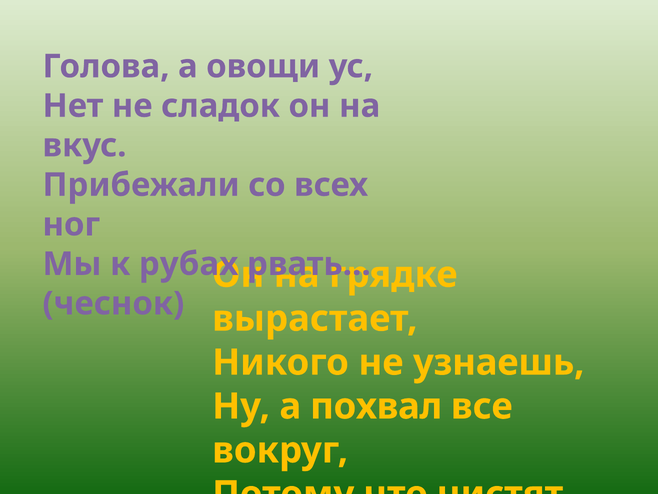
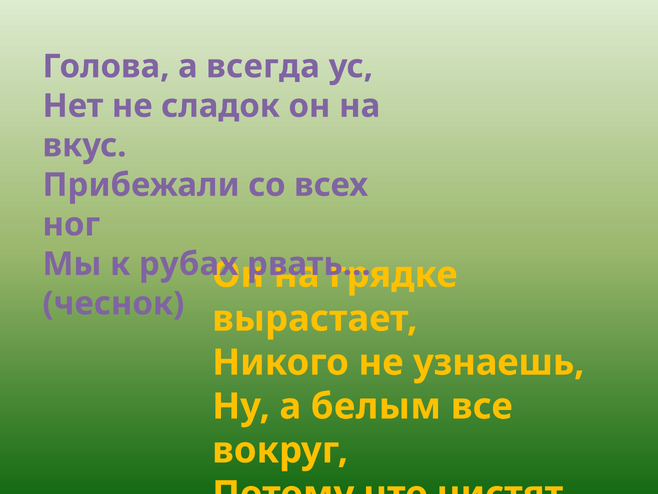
овощи: овощи -> всегда (263, 66)
похвал: похвал -> белым (376, 406)
